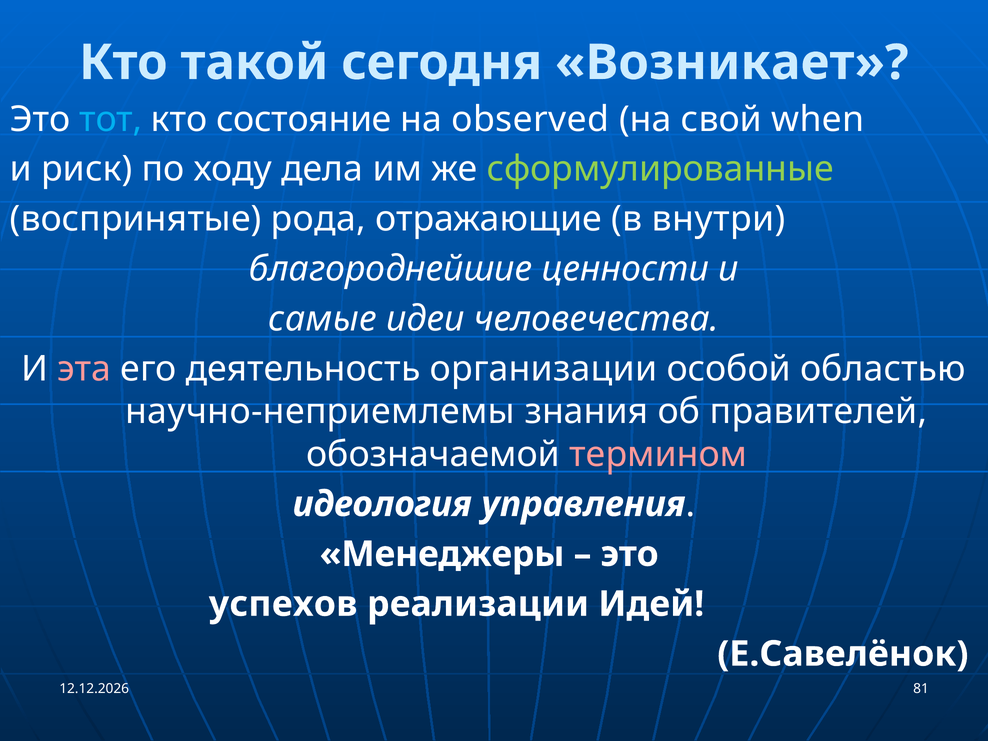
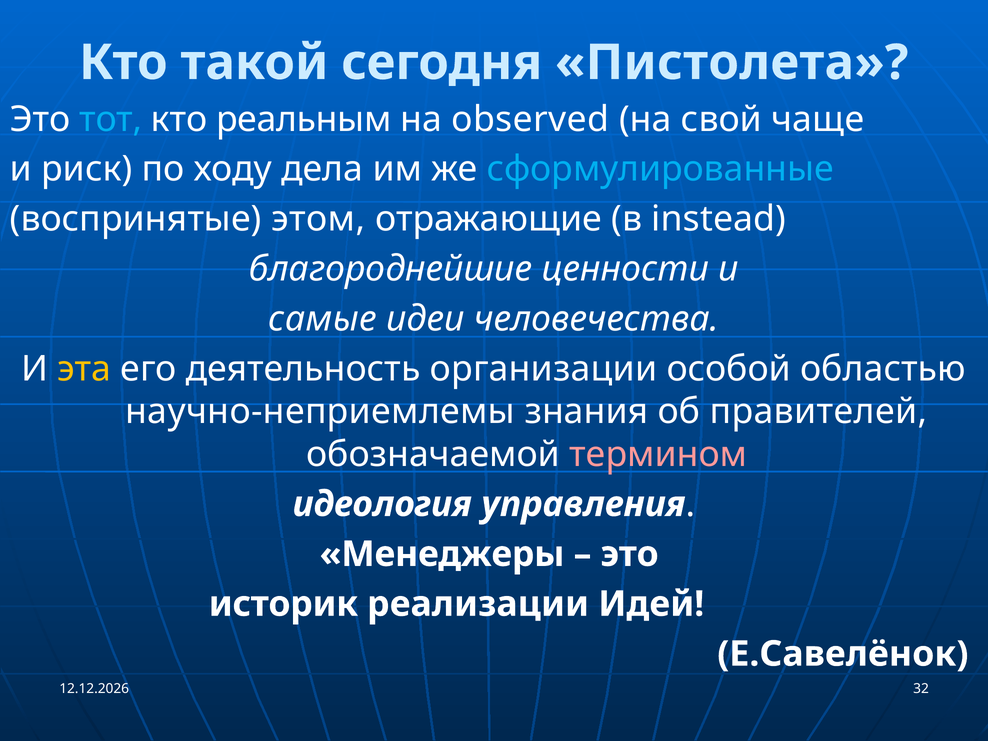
Возникает: Возникает -> Пистолета (732, 63)
состояние: состояние -> реальным (304, 119)
when: when -> чаще (818, 119)
сформулированные colour: light green -> light blue (660, 169)
рода: рода -> этом (318, 219)
внутри: внутри -> instead (719, 219)
эта colour: pink -> yellow (84, 369)
успехов: успехов -> историк (283, 604)
81: 81 -> 32 (921, 689)
